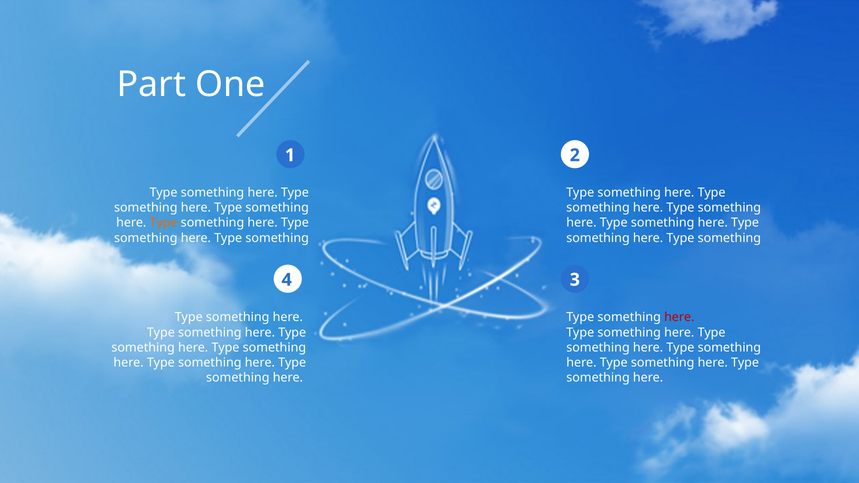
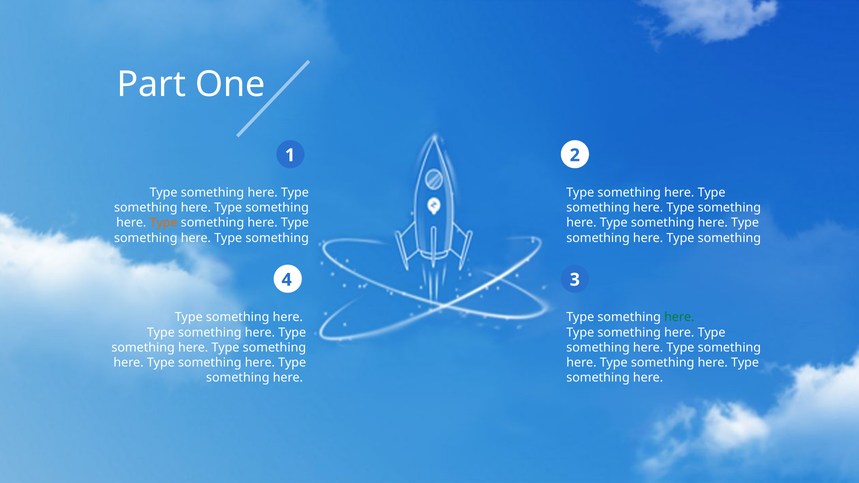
here colour: red -> green (679, 317)
